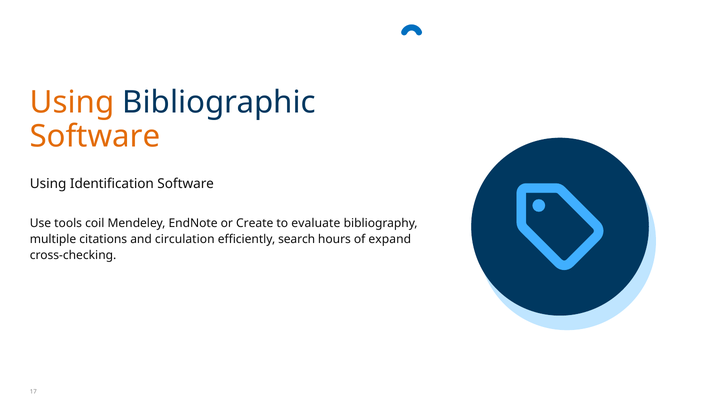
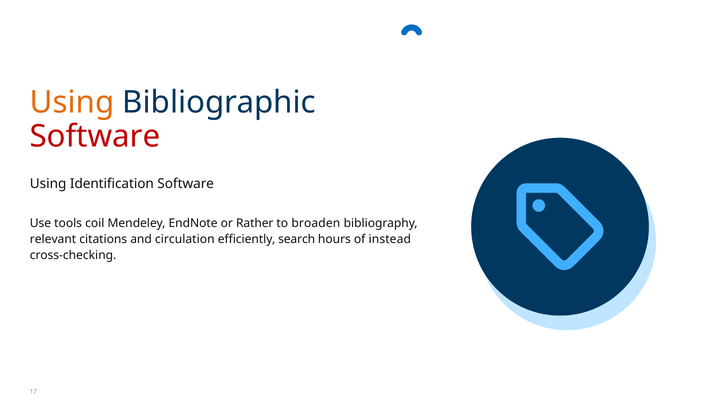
Software colour: orange -> red (95, 136)
Create: Create -> Rather (255, 224)
evaluate: evaluate -> broaden (316, 224)
multiple: multiple -> relevant (53, 240)
expand: expand -> instead (390, 240)
